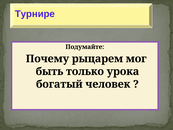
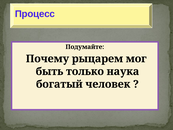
Турнире: Турнире -> Процесс (35, 14)
урока: урока -> наука (123, 71)
